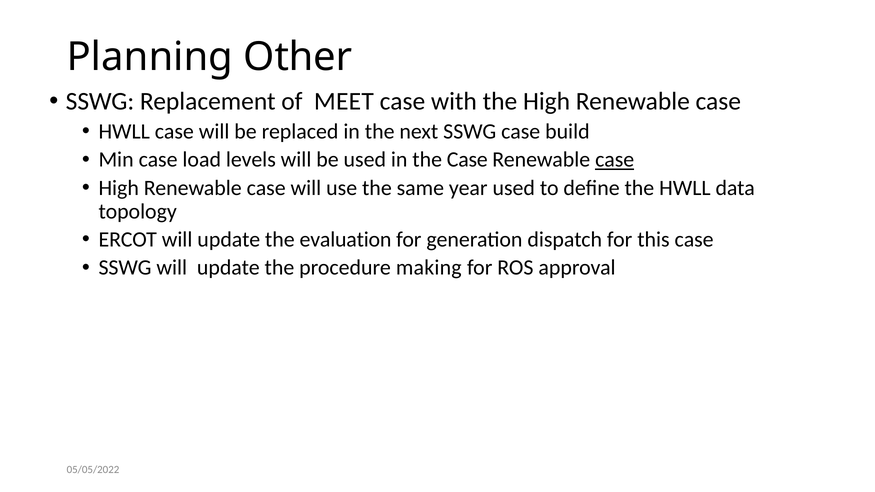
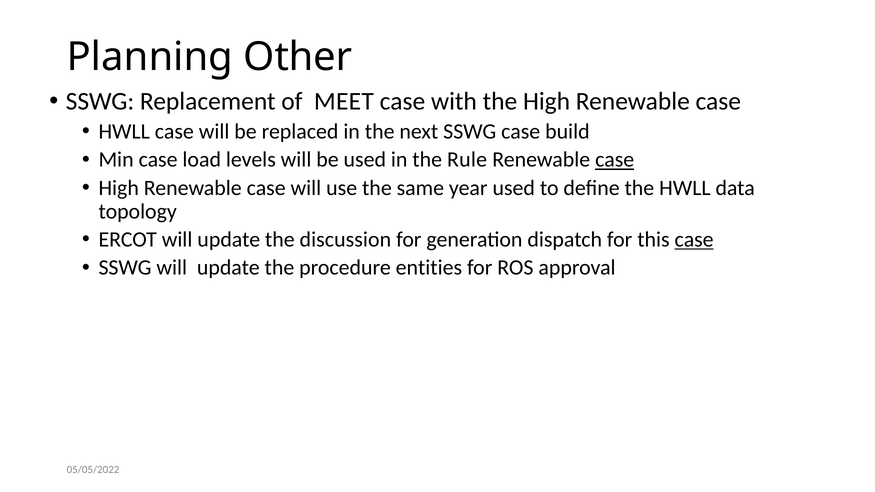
the Case: Case -> Rule (467, 160)
evaluation: evaluation -> discussion (345, 240)
case underline: none -> present (694, 240)
making: making -> entities (429, 268)
